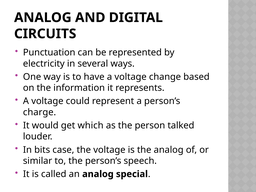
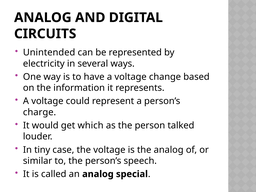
Punctuation: Punctuation -> Unintended (49, 53)
bits: bits -> tiny (42, 150)
